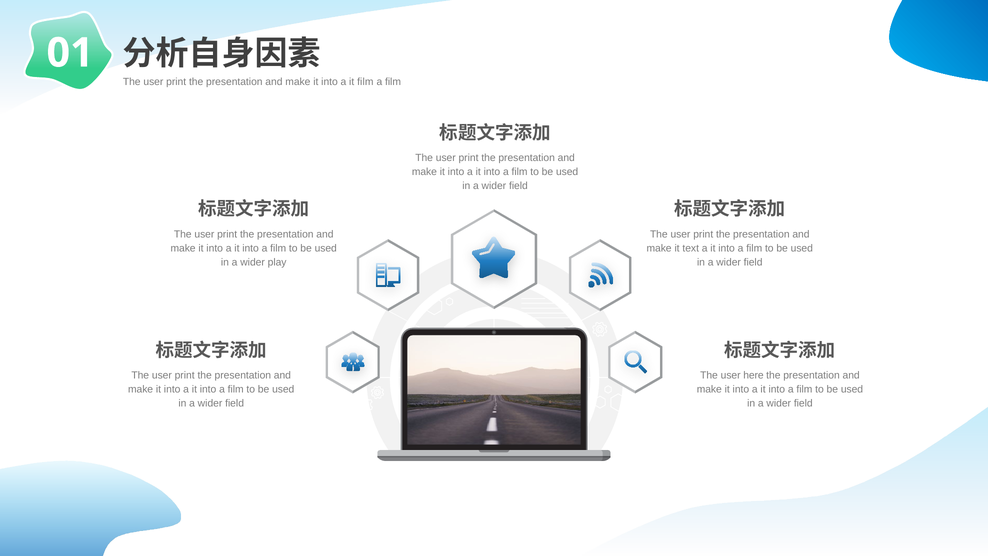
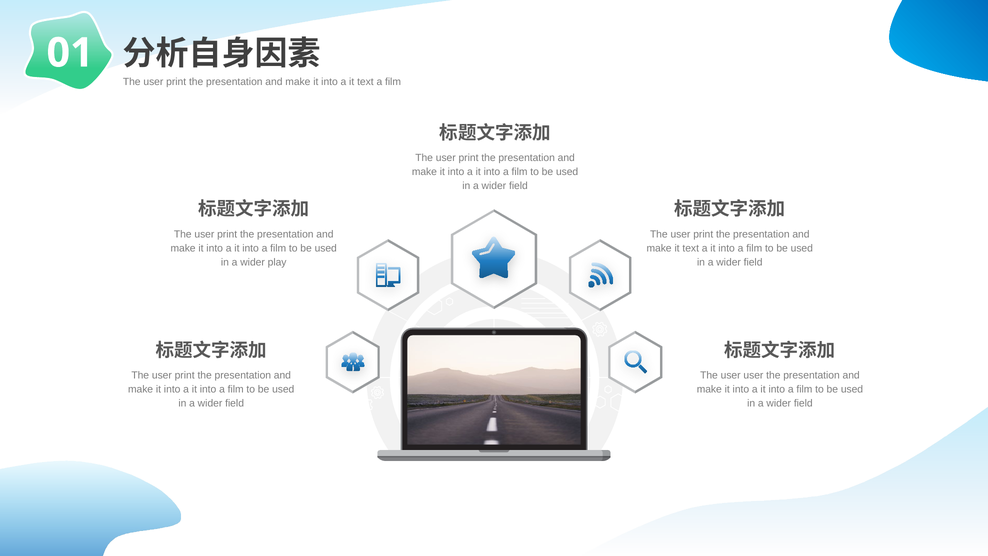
a it film: film -> text (365, 82)
user here: here -> user (753, 375)
